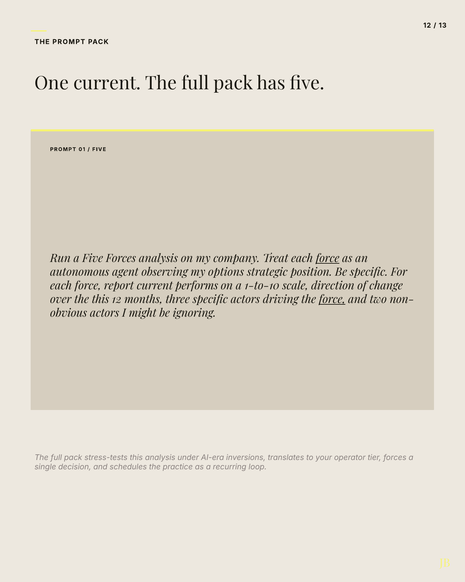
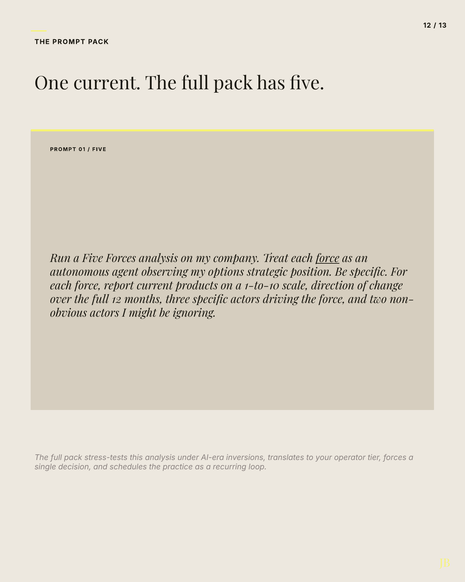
performs: performs -> products (197, 285)
over the this: this -> full (100, 299)
force underline: present -> none (332, 299)
